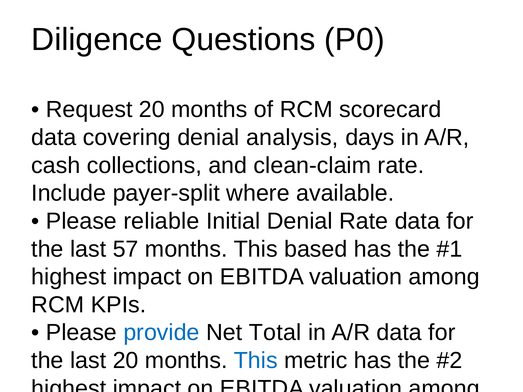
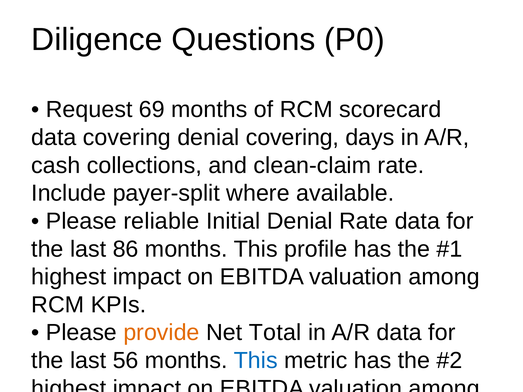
Request 20: 20 -> 69 (152, 110)
denial analysis: analysis -> covering (292, 138)
57: 57 -> 86 (126, 249)
based: based -> profile (316, 249)
provide colour: blue -> orange (161, 333)
last 20: 20 -> 56 (126, 361)
